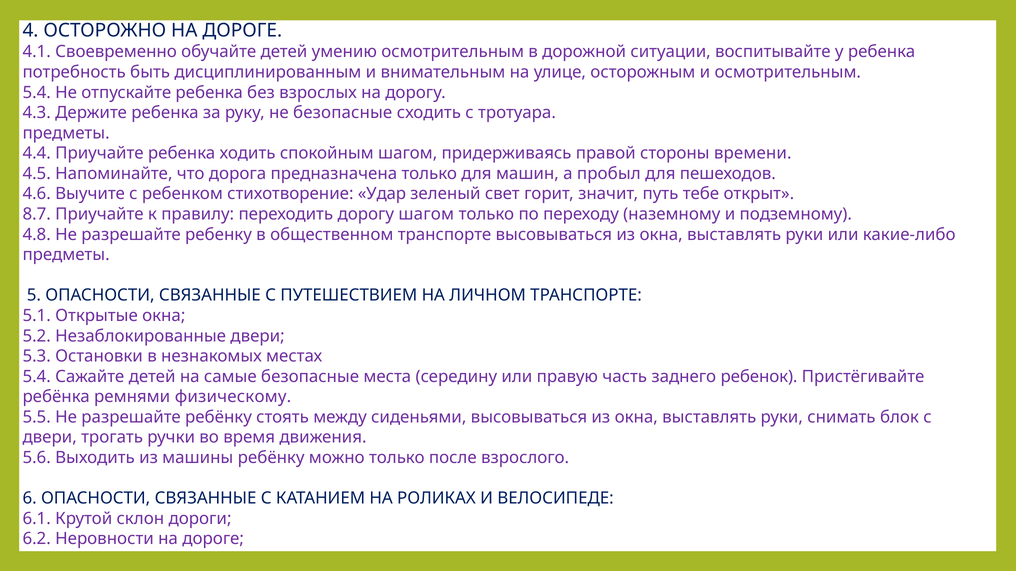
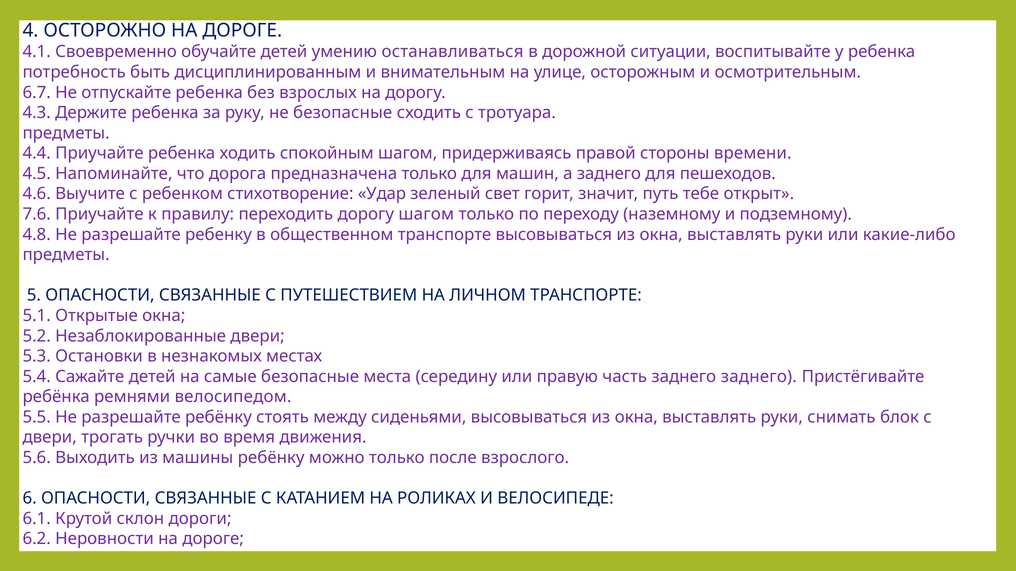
умению осмотрительным: осмотрительным -> останавливаться (453, 52)
5.4: 5.4 -> 6.7 (37, 93)
а пробыл: пробыл -> заднего (609, 174)
8.7: 8.7 -> 7.6 (37, 214)
заднего ребенок: ребенок -> заднего (759, 377)
физическому: физическому -> велосипедом (233, 397)
